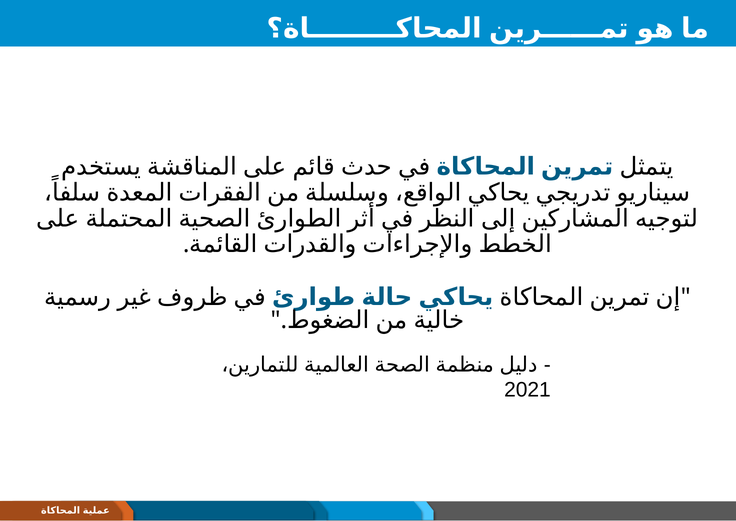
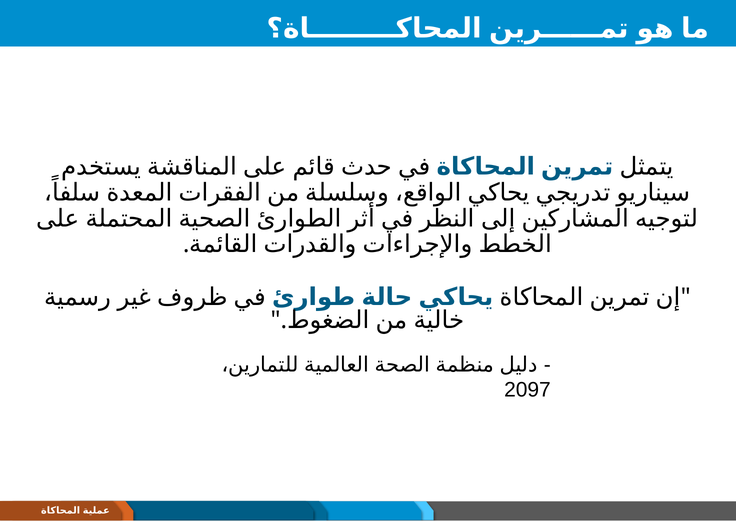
2021: 2021 -> 2097 (527, 390)
